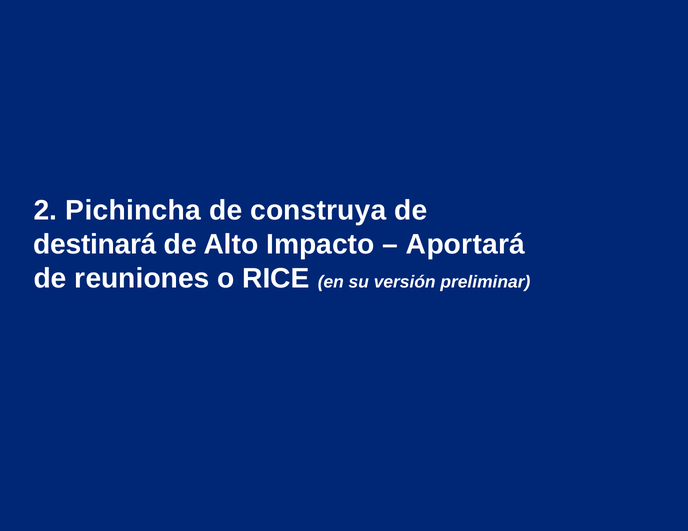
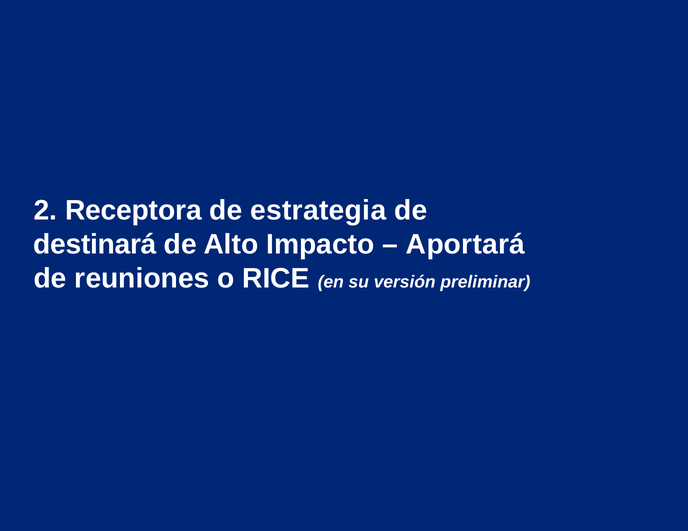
Pichincha: Pichincha -> Receptora (133, 211)
construya: construya -> estrategia (318, 211)
